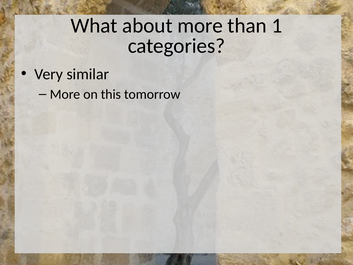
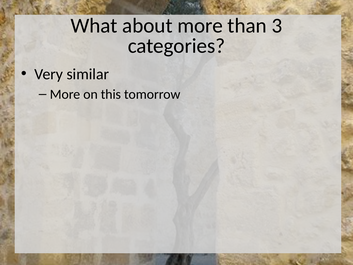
1: 1 -> 3 (277, 26)
